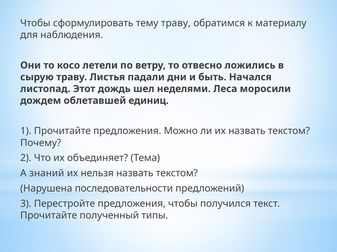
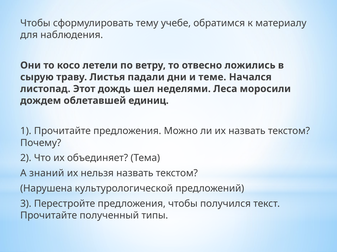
тему траву: траву -> учебе (176, 23)
быть: быть -> теме (212, 77)
последовательности: последовательности -> культурологической (124, 189)
